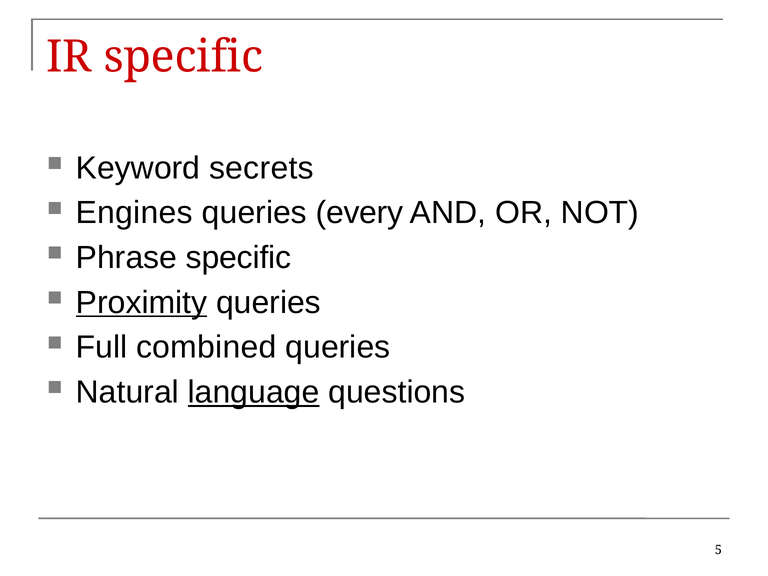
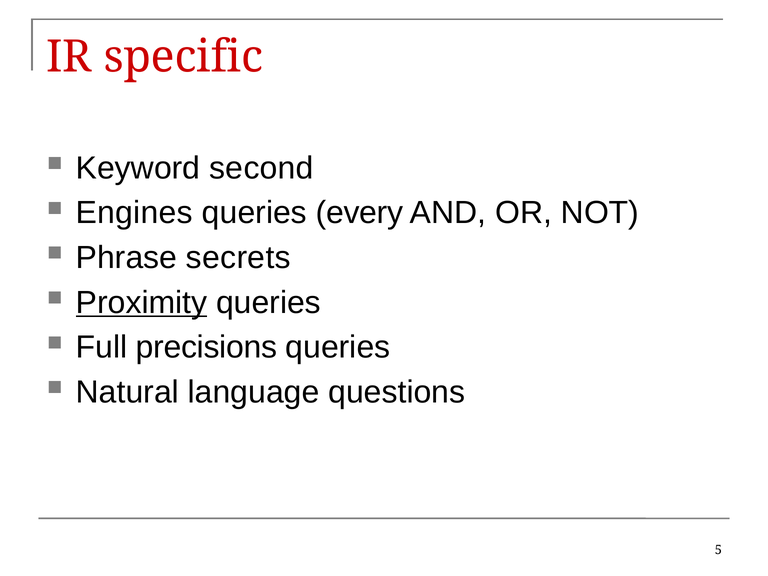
secrets: secrets -> second (261, 168)
Phrase specific: specific -> secrets (238, 258)
combined: combined -> precisions (207, 347)
language underline: present -> none (254, 392)
